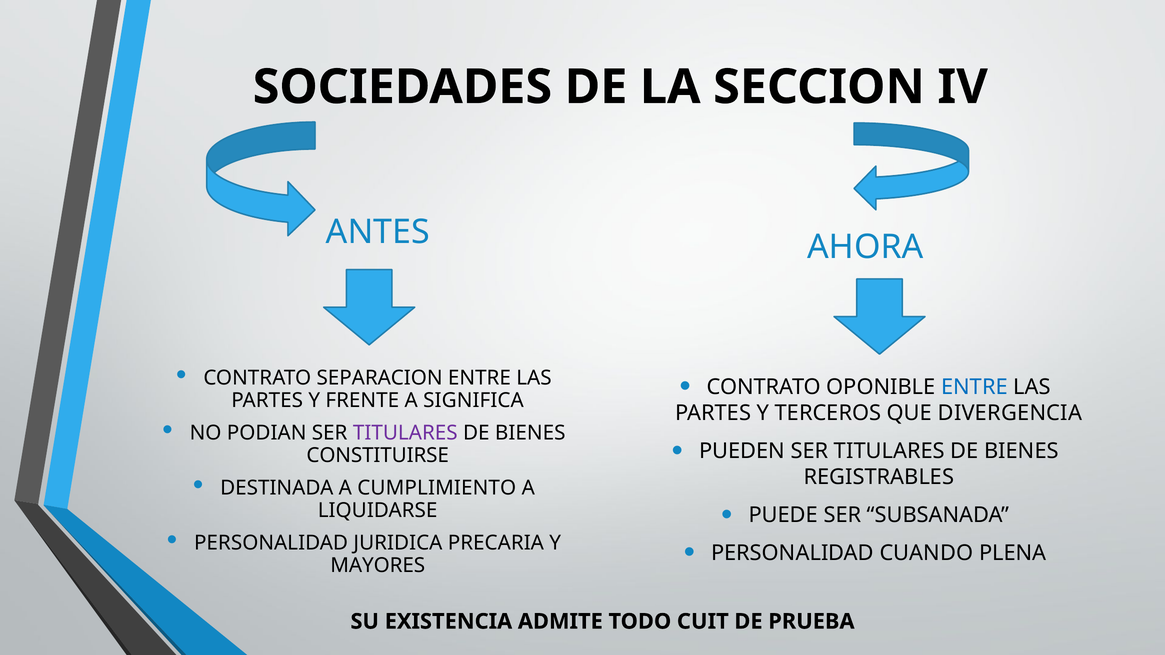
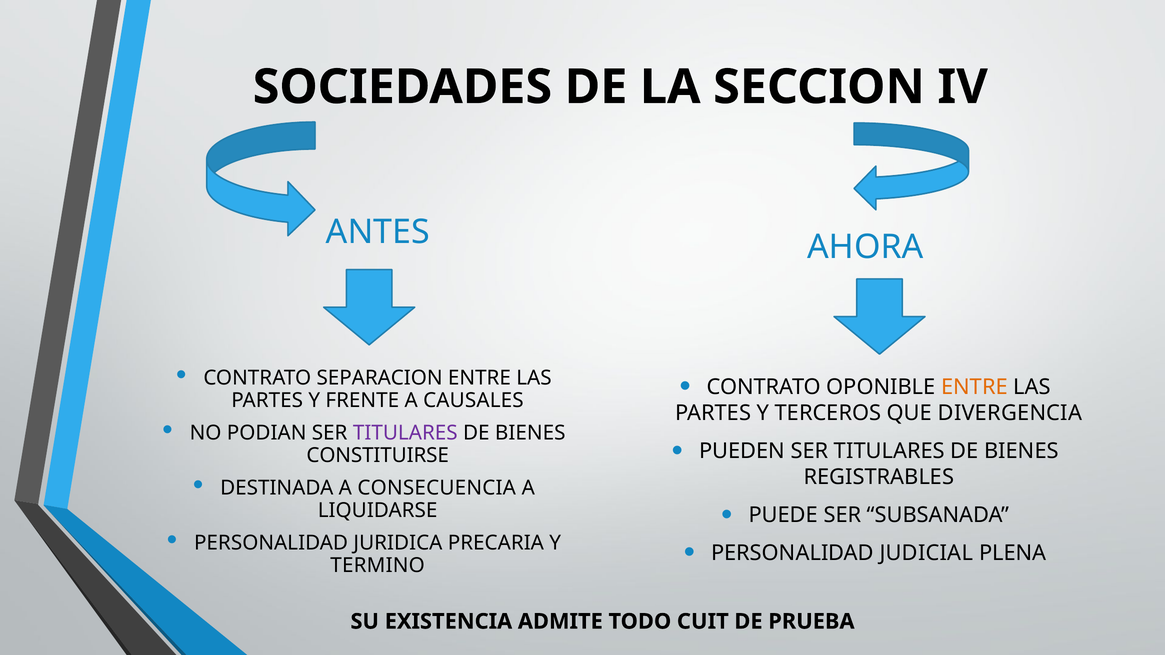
ENTRE colour: blue -> orange (974, 387)
SIGNIFICA: SIGNIFICA -> CAUSALES (473, 401)
CUMPLIMIENTO: CUMPLIMIENTO -> CONSECUENCIA (437, 488)
CUANDO: CUANDO -> JUDICIAL (926, 553)
MAYORES: MAYORES -> TERMINO (378, 566)
